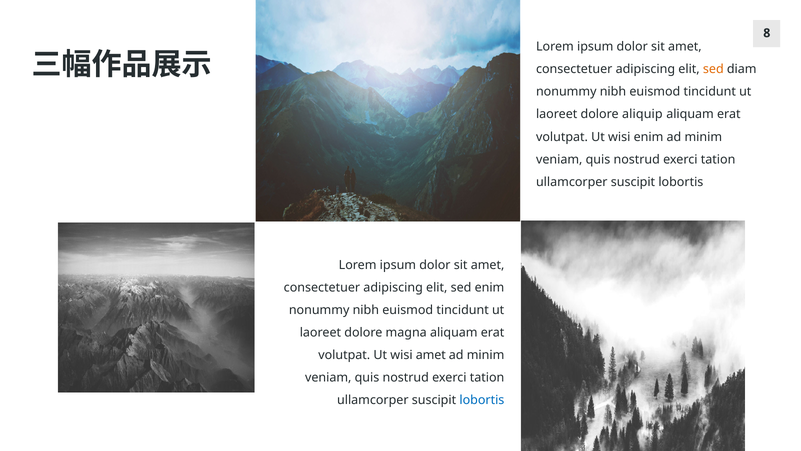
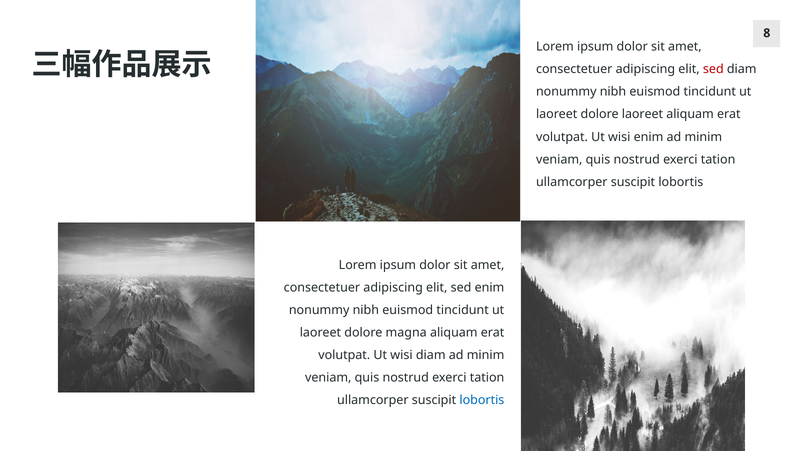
sed colour: orange -> red (713, 69)
dolore aliquip: aliquip -> laoreet (642, 114)
wisi amet: amet -> diam (431, 355)
